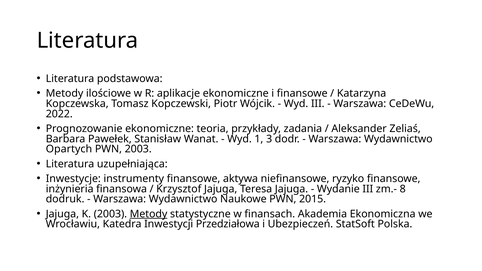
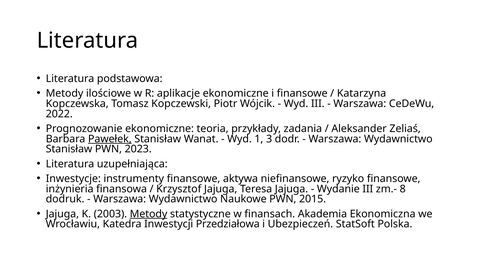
Pawełek underline: none -> present (110, 139)
Opartych: Opartych -> Stanisław (69, 149)
PWN 2003: 2003 -> 2023 (138, 149)
